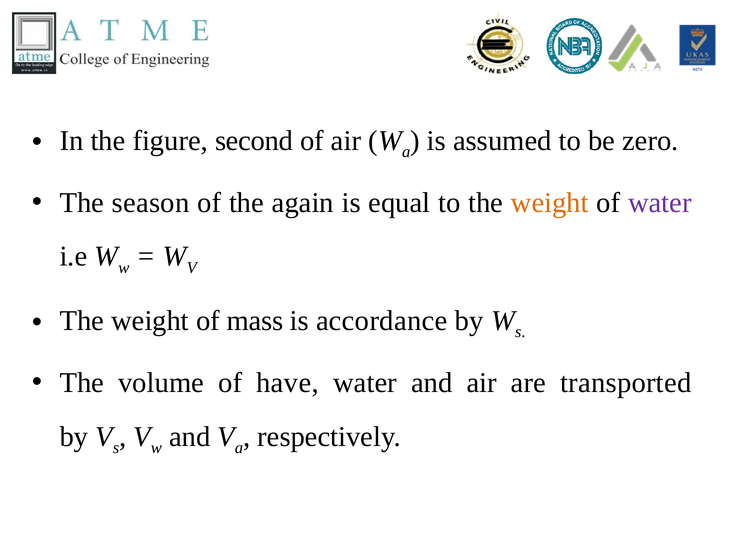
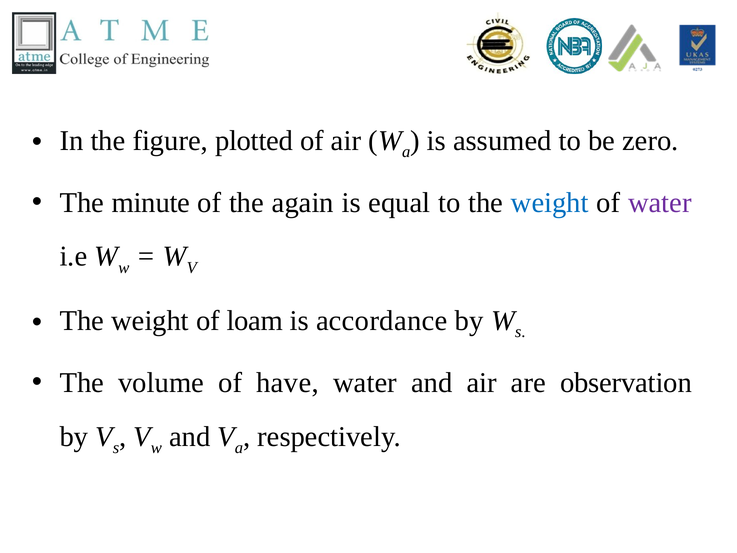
second: second -> plotted (254, 141)
season: season -> minute (151, 203)
weight colour: orange -> blue (550, 203)
mass: mass -> loam (255, 321)
transported: transported -> observation (626, 383)
